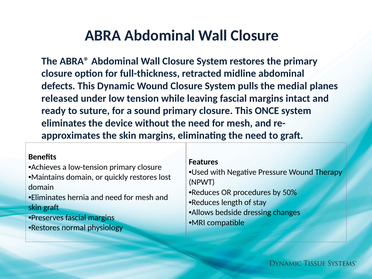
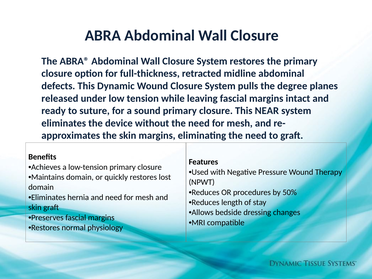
medial: medial -> degree (292, 86)
ONCE: ONCE -> NEAR (267, 111)
